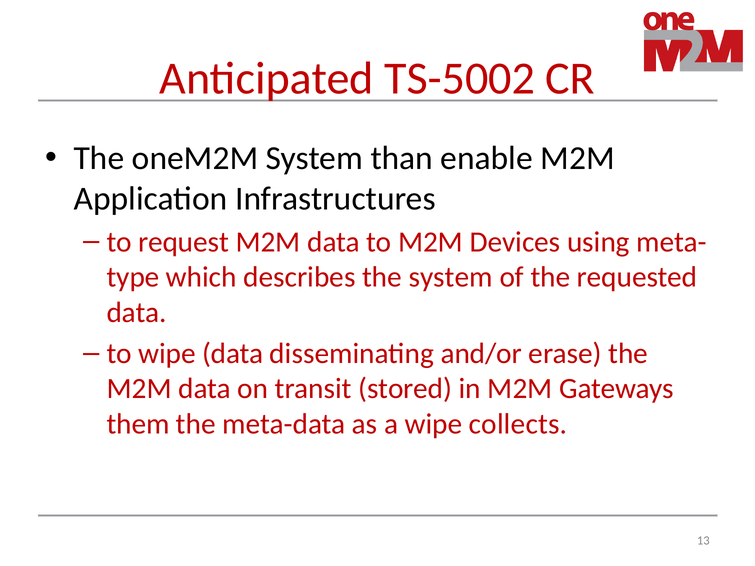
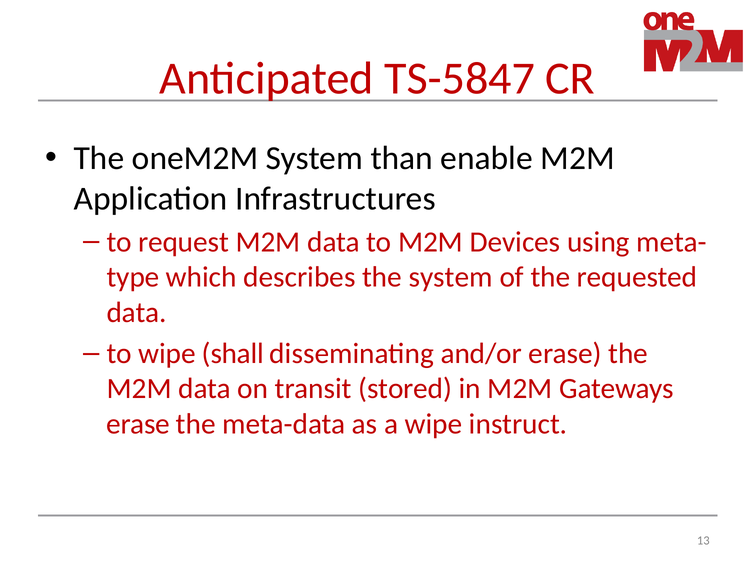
TS-5002: TS-5002 -> TS-5847 (460, 79)
wipe data: data -> shall (233, 354)
them: them -> erase (138, 424)
collects: collects -> instruct (518, 424)
